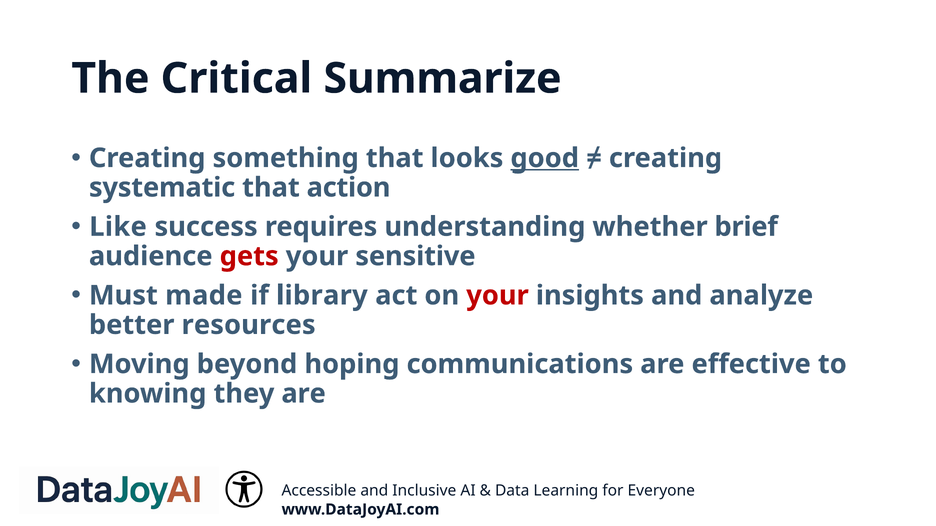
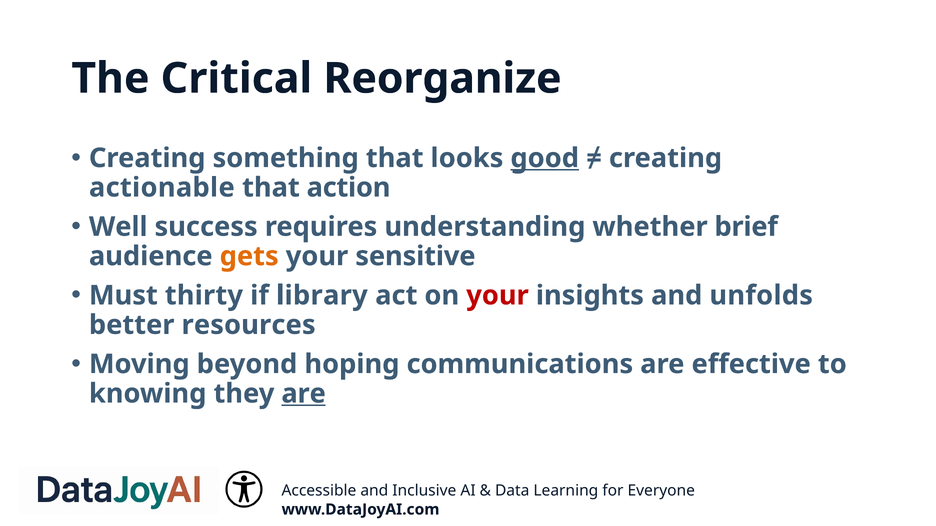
Summarize: Summarize -> Reorganize (443, 79)
systematic: systematic -> actionable (162, 188)
Like: Like -> Well (118, 227)
gets colour: red -> orange (249, 256)
made: made -> thirty (204, 296)
analyze: analyze -> unfolds (761, 296)
are underline: none -> present (304, 394)
